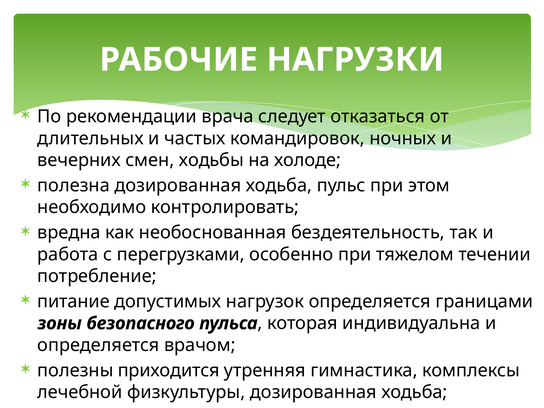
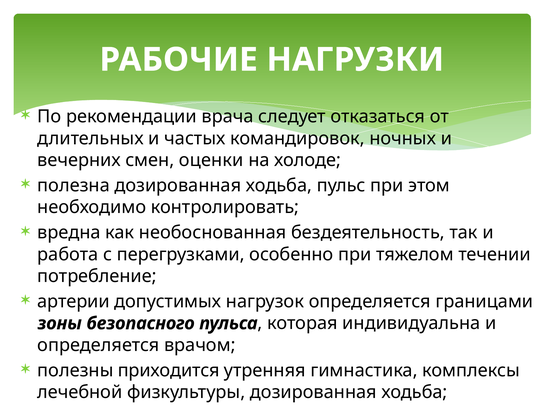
ходьбы: ходьбы -> оценки (211, 160)
питание: питание -> артерии (74, 302)
